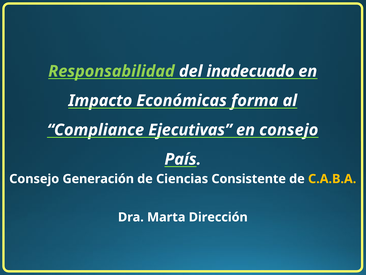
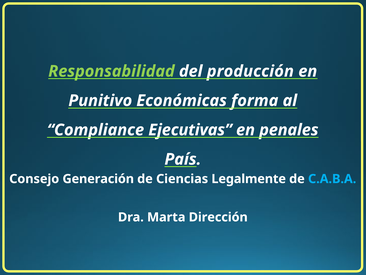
inadecuado: inadecuado -> producción (250, 71)
Impacto: Impacto -> Punitivo (100, 100)
en consejo: consejo -> penales (289, 130)
Consistente: Consistente -> Legalmente (249, 179)
C.A.B.A colour: yellow -> light blue (332, 179)
